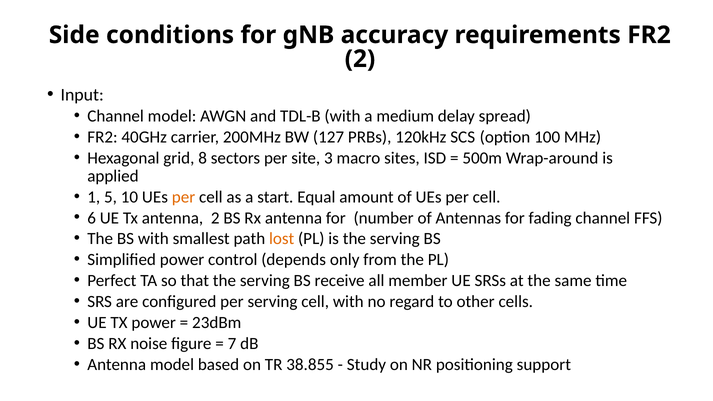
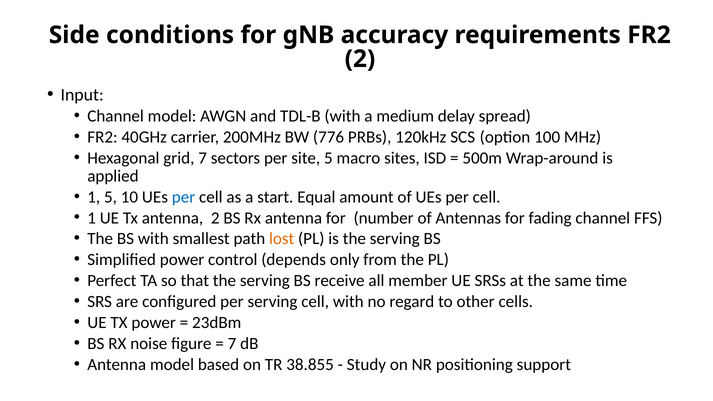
127: 127 -> 776 (329, 137)
grid 8: 8 -> 7 (203, 158)
site 3: 3 -> 5 (328, 158)
per colour: orange -> blue (184, 197)
6: 6 -> 1 (92, 218)
